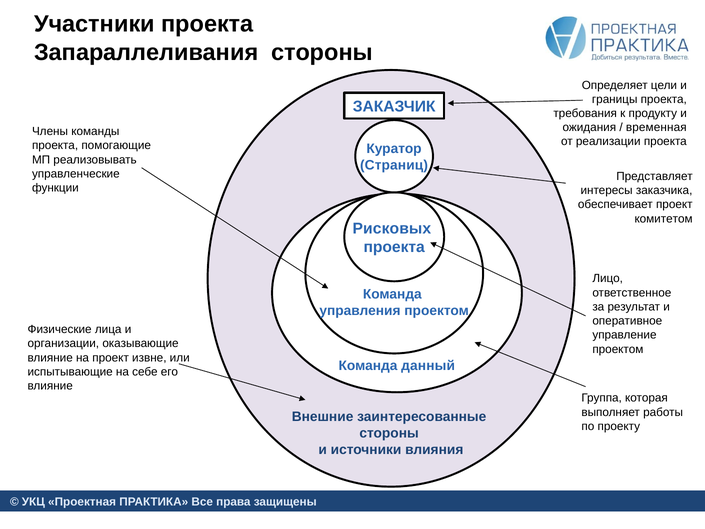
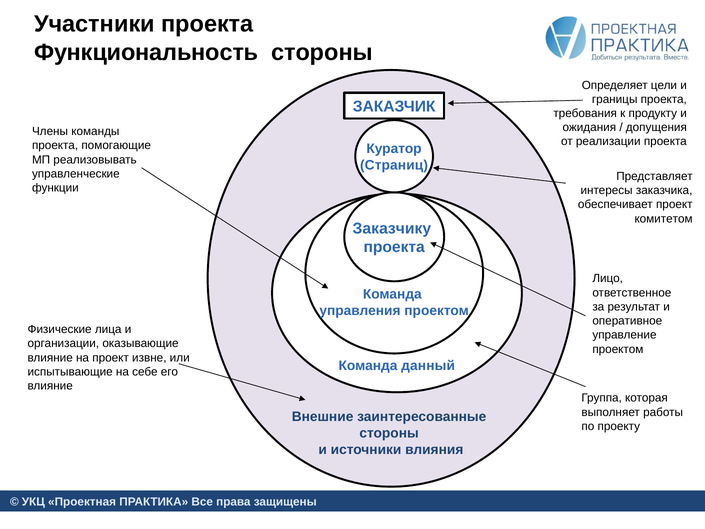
Запараллеливания: Запараллеливания -> Функциональность (146, 52)
временная: временная -> допущения (656, 127)
Рисковых: Рисковых -> Заказчику (392, 228)
